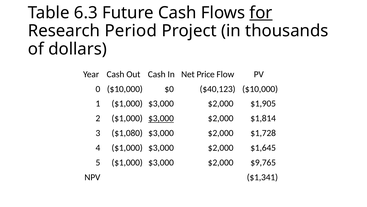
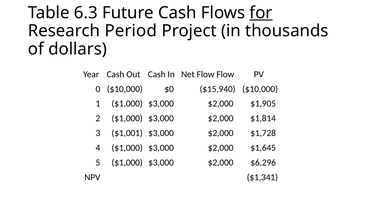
Net Price: Price -> Flow (206, 74)
$40,123: $40,123 -> $15,940 (218, 89)
$3,000 underline: present -> none (161, 118)
$1,080: $1,080 -> $1,001 (127, 133)
$9,765: $9,765 -> $6,296 (263, 162)
